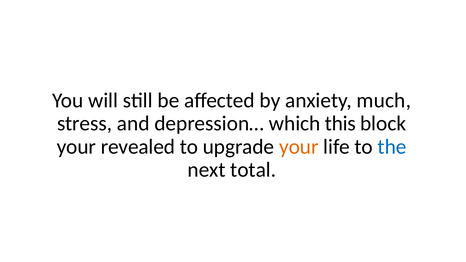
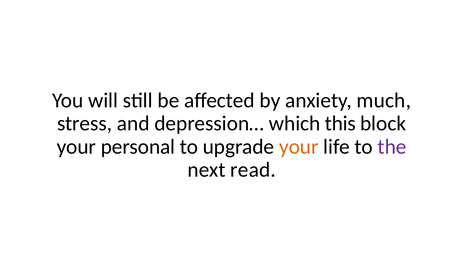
revealed: revealed -> personal (138, 147)
the colour: blue -> purple (392, 147)
total: total -> read (253, 170)
